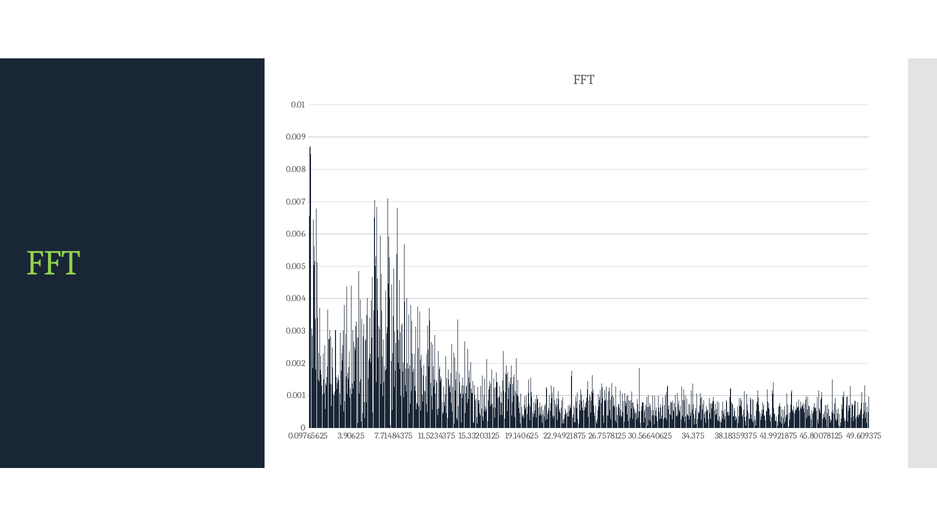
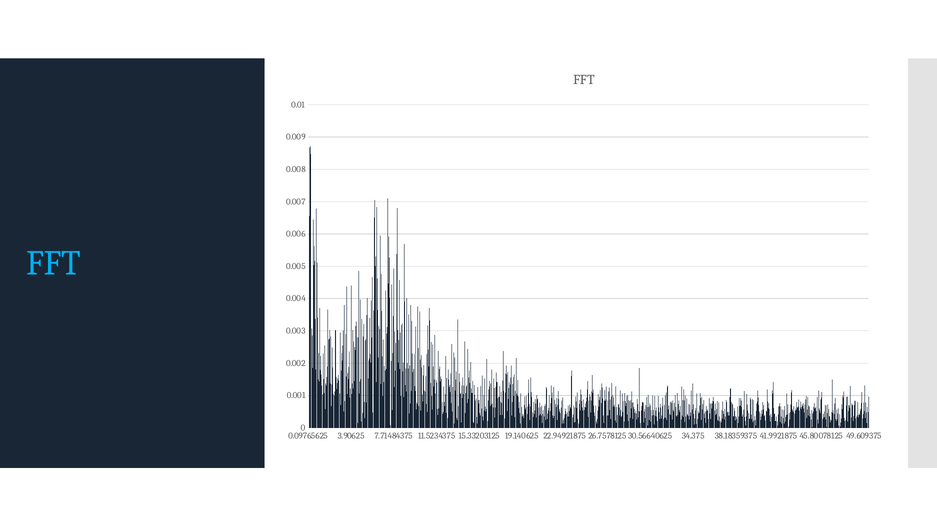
FFT colour: light green -> light blue (54, 263)
